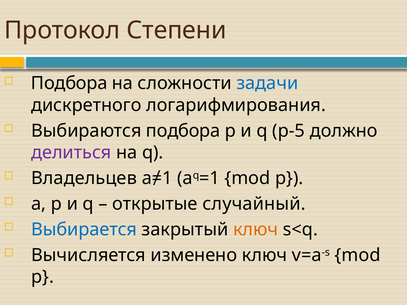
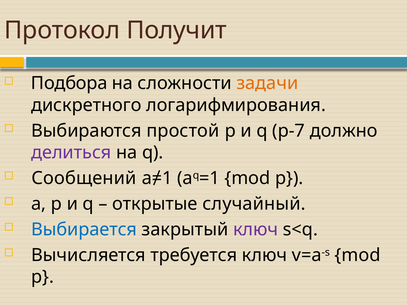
Степени: Степени -> Получит (177, 30)
задачи colour: blue -> orange (267, 83)
Выбираются подбора: подбора -> простой (183, 131)
p-5: p-5 -> p-7 (289, 131)
Владельцев: Владельцев -> Сообщений (84, 178)
ключ colour: orange -> purple (256, 230)
изменено: изменено -> требуется (194, 255)
